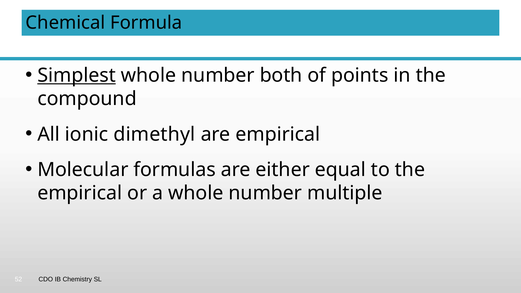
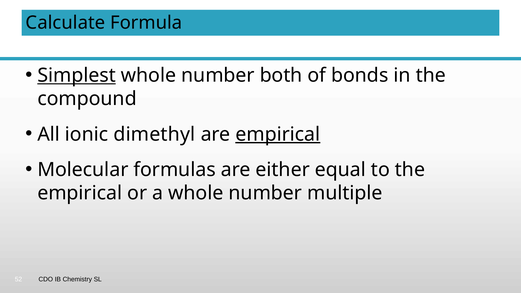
Chemical: Chemical -> Calculate (65, 23)
points: points -> bonds (360, 75)
empirical underline: none -> present (278, 134)
